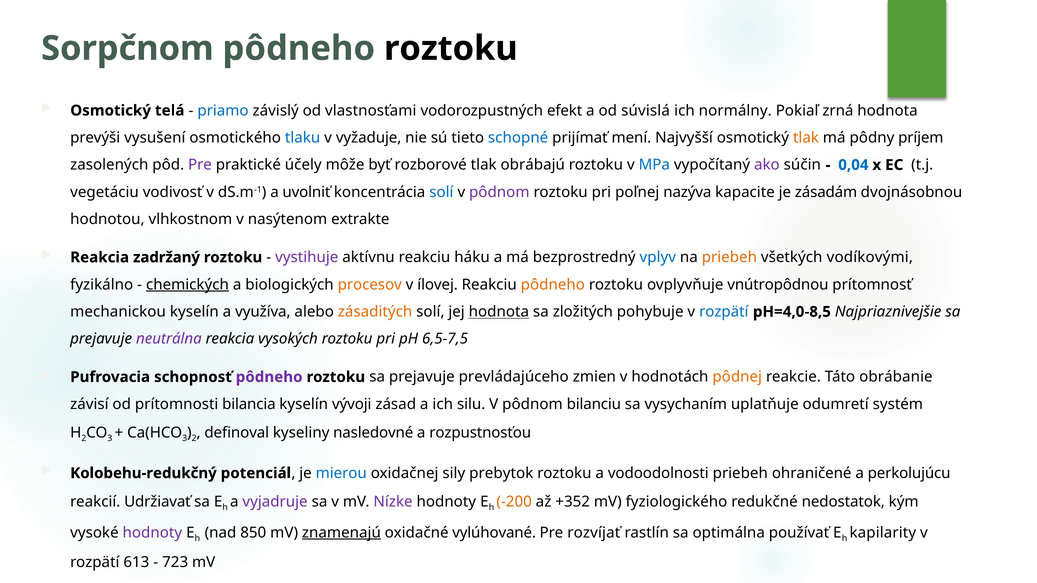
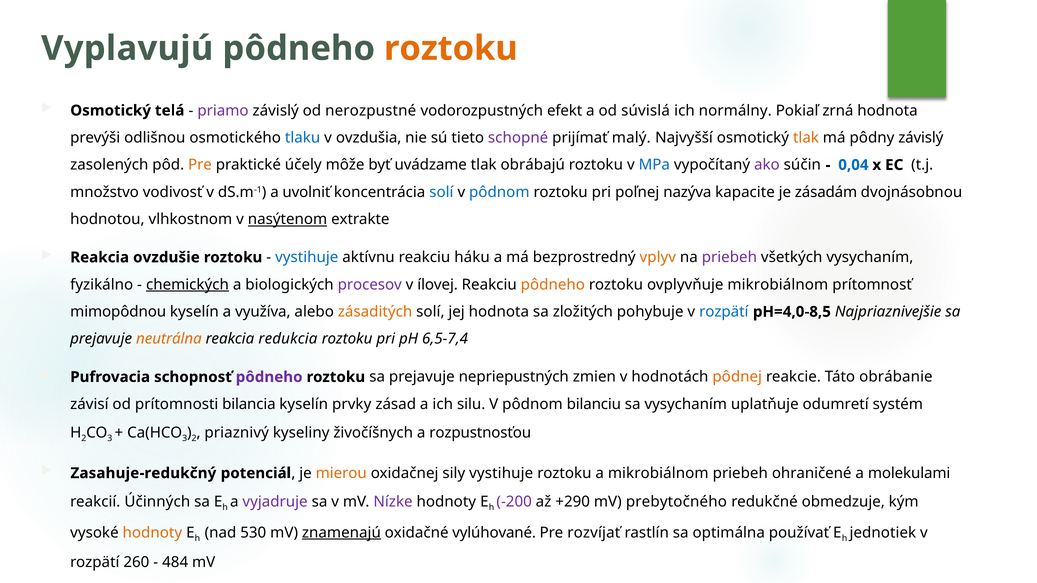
Sorpčnom: Sorpčnom -> Vyplavujú (127, 48)
roztoku colour: black -> orange (451, 48)
priamo colour: blue -> purple (223, 111)
vlastnosťami: vlastnosťami -> nerozpustné (371, 111)
vysušení: vysušení -> odlišnou (155, 138)
vyžaduje: vyžaduje -> ovzdušia (369, 138)
schopné colour: blue -> purple (518, 138)
mení: mení -> malý (631, 138)
pôdny príjem: príjem -> závislý (921, 138)
Pre colour: purple -> orange (200, 165)
rozborové: rozborové -> uvádzame (431, 165)
vegetáciu: vegetáciu -> množstvo (105, 192)
pôdnom colour: purple -> blue (499, 192)
nasýtenom underline: none -> present (288, 219)
zadržaný: zadržaný -> ovzdušie (166, 258)
vystihuje colour: purple -> blue (307, 258)
vplyv colour: blue -> orange (658, 258)
priebeh colour: orange -> purple (729, 258)
všetkých vodíkovými: vodíkovými -> vysychaním (870, 258)
procesov colour: orange -> purple (370, 285)
ovplyvňuje vnútropôdnou: vnútropôdnou -> mikrobiálnom (778, 285)
mechanickou: mechanickou -> mimopôdnou (118, 312)
hodnota underline: present -> none (499, 312)
neutrálna colour: purple -> orange (169, 339)
vysokých: vysokých -> redukcia (288, 339)
6,5-7,5: 6,5-7,5 -> 6,5-7,4 (445, 339)
prevládajúceho: prevládajúceho -> nepriepustných (514, 377)
vývoji: vývoji -> prvky (352, 404)
definoval: definoval -> priaznivý (237, 433)
nasledovné: nasledovné -> živočíšnych (373, 433)
Kolobehu-redukčný: Kolobehu-redukčný -> Zasahuje-redukčný (143, 473)
mierou colour: blue -> orange (341, 473)
sily prebytok: prebytok -> vystihuje (501, 473)
a vodoodolnosti: vodoodolnosti -> mikrobiálnom (658, 473)
perkolujúcu: perkolujúcu -> molekulami (909, 473)
Udržiavať: Udržiavať -> Účinných (157, 502)
-200 colour: orange -> purple (514, 502)
+352: +352 -> +290 (573, 502)
fyziologického: fyziologického -> prebytočného (676, 502)
nedostatok: nedostatok -> obmedzuje (843, 502)
hodnoty colour: purple -> orange (152, 533)
850: 850 -> 530 (253, 533)
kapilarity: kapilarity -> jednotiek (883, 533)
613: 613 -> 260 (136, 563)
723: 723 -> 484 (175, 563)
